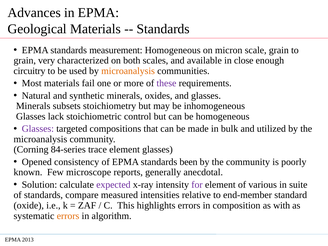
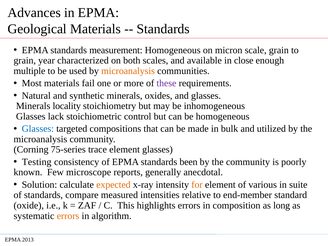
very: very -> year (47, 61)
circuitry: circuitry -> multiple (29, 71)
subsets: subsets -> locality (67, 106)
Glasses colour: purple -> blue (38, 129)
84-series: 84-series -> 75-series (68, 150)
Opened: Opened -> Testing (37, 162)
expected colour: purple -> orange (113, 185)
for colour: purple -> orange (197, 185)
with: with -> long (282, 206)
